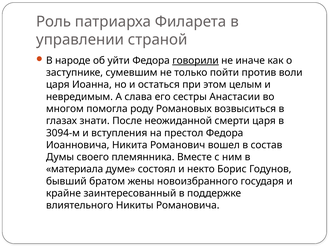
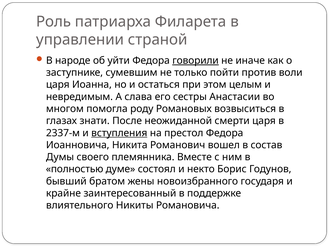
3094-м: 3094-м -> 2337-м (63, 133)
вступления underline: none -> present (119, 133)
материала: материала -> полностью (75, 169)
